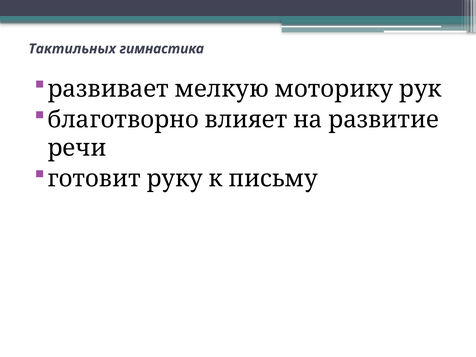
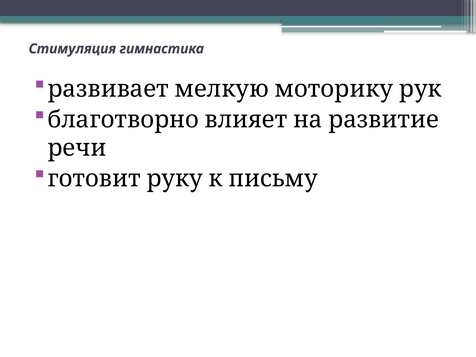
Тактильных: Тактильных -> Стимуляция (72, 49)
